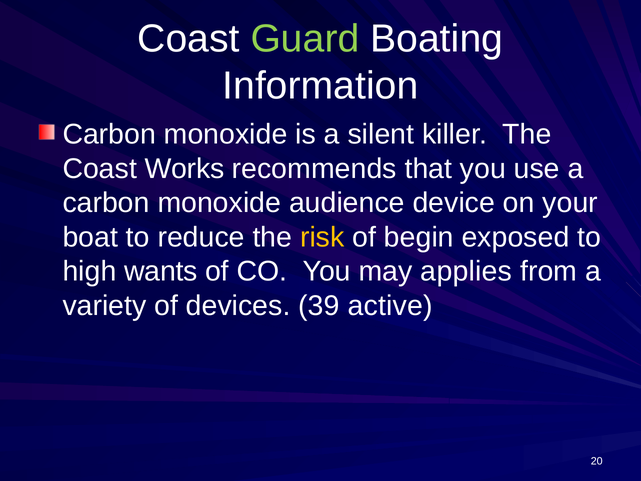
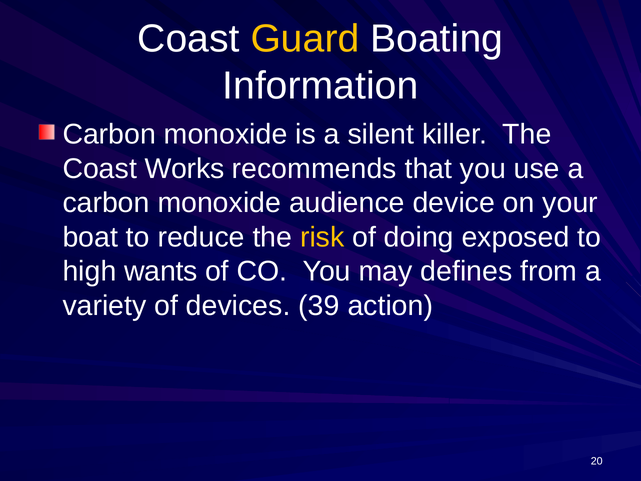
Guard colour: light green -> yellow (305, 39)
begin: begin -> doing (419, 237)
applies: applies -> defines (466, 271)
active: active -> action (390, 305)
